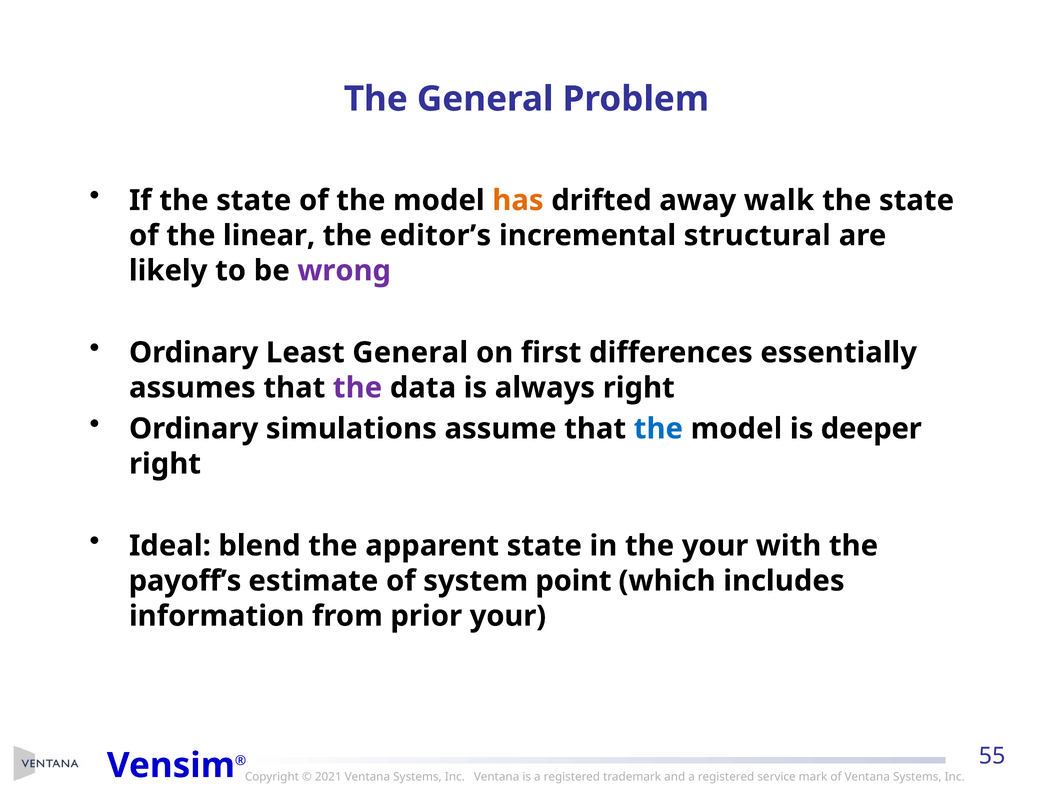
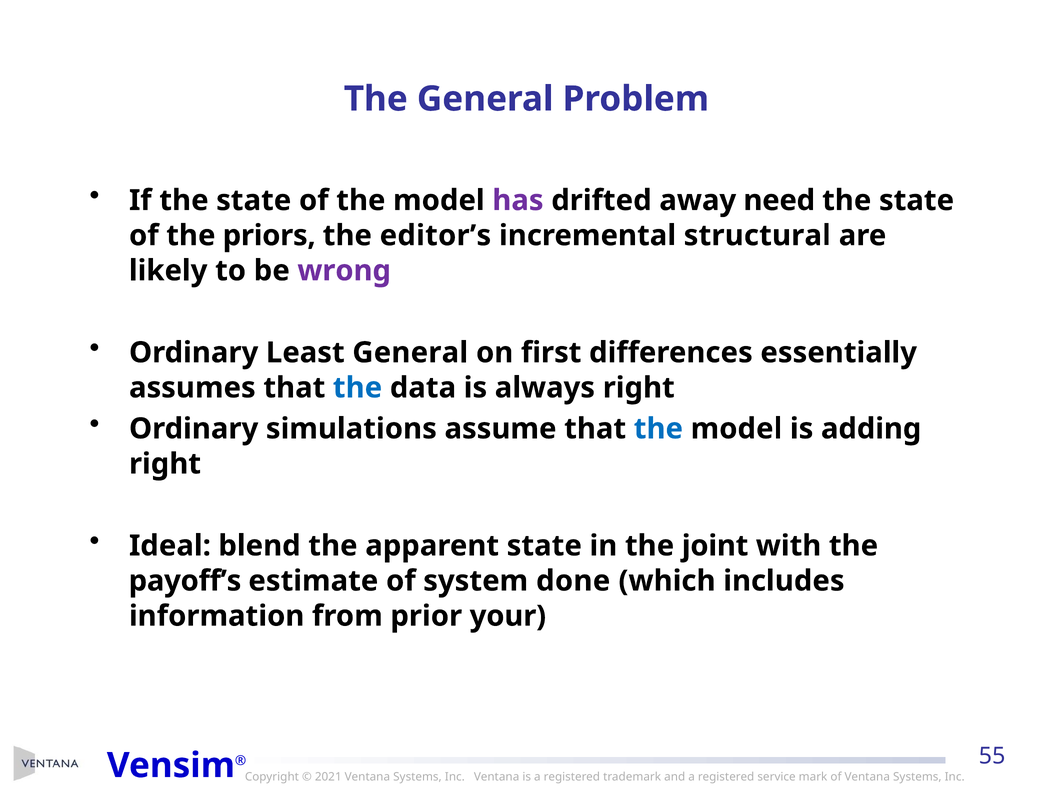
has colour: orange -> purple (518, 200)
walk: walk -> need (779, 200)
linear: linear -> priors (269, 235)
the colour: purple -> blue (358, 388)
deeper: deeper -> adding (871, 429)
the your: your -> joint (715, 546)
point: point -> done (573, 581)
